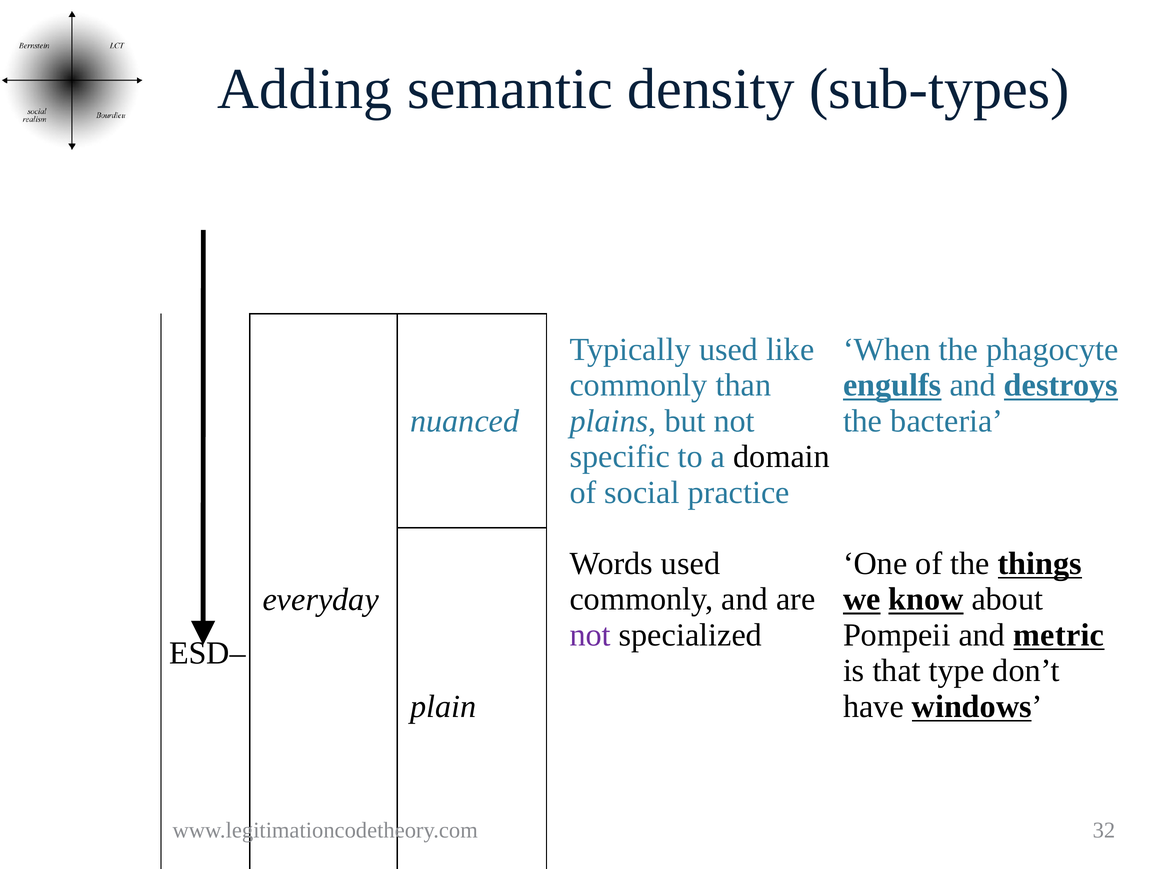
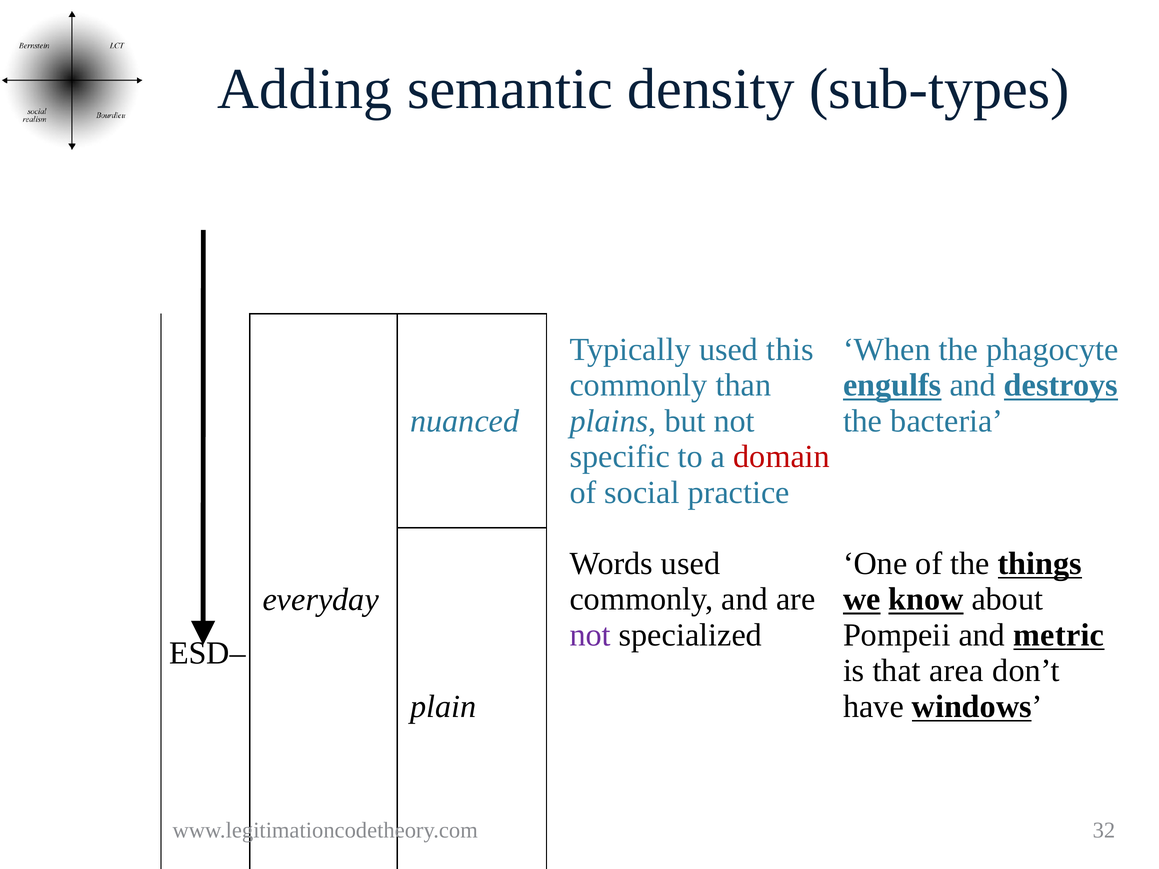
like: like -> this (790, 350)
domain colour: black -> red (782, 457)
type: type -> area (956, 671)
